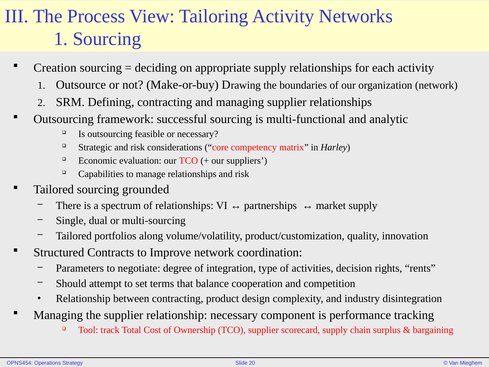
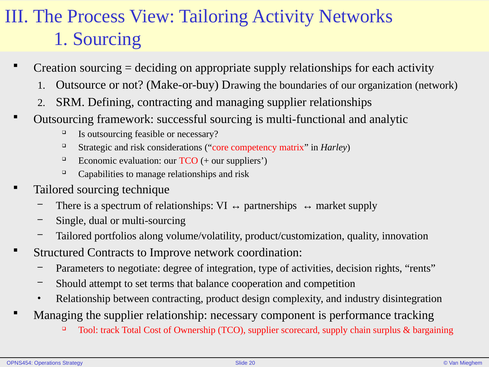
grounded: grounded -> technique (146, 189)
